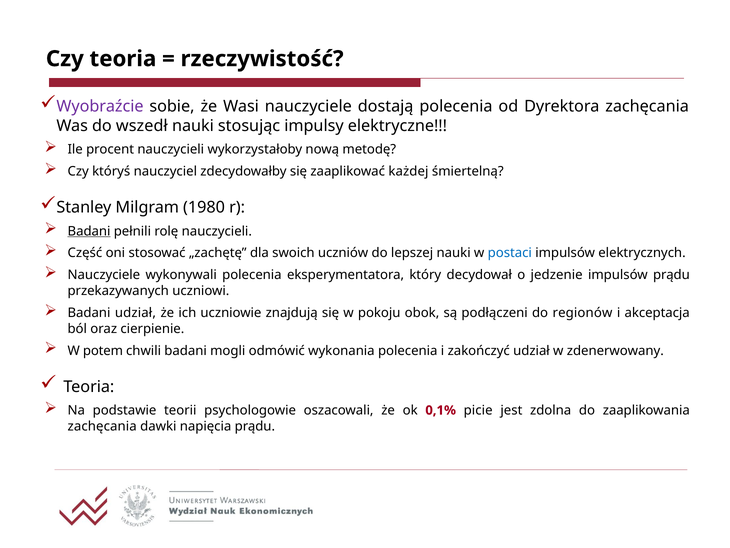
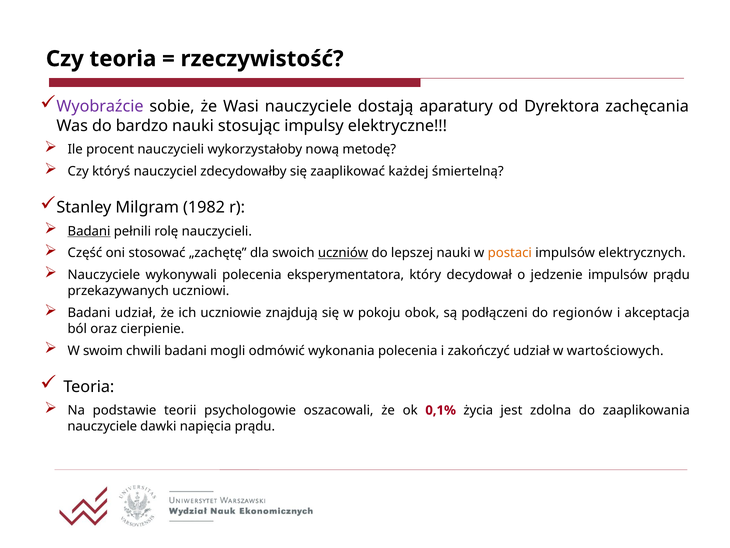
dostają polecenia: polecenia -> aparatury (456, 106)
wszedł: wszedł -> bardzo (142, 126)
1980: 1980 -> 1982 (204, 207)
uczniów underline: none -> present (343, 253)
postaci colour: blue -> orange (510, 253)
potem: potem -> swoim (103, 350)
zdenerwowany: zdenerwowany -> wartościowych (615, 350)
picie: picie -> życia (478, 410)
zachęcania: zachęcania -> nauczyciele (102, 426)
